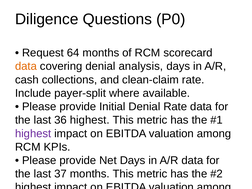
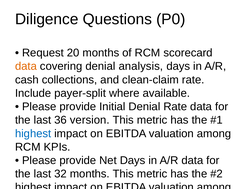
64: 64 -> 20 (73, 53)
36 highest: highest -> version (90, 120)
highest colour: purple -> blue (33, 134)
37: 37 -> 32 (61, 174)
